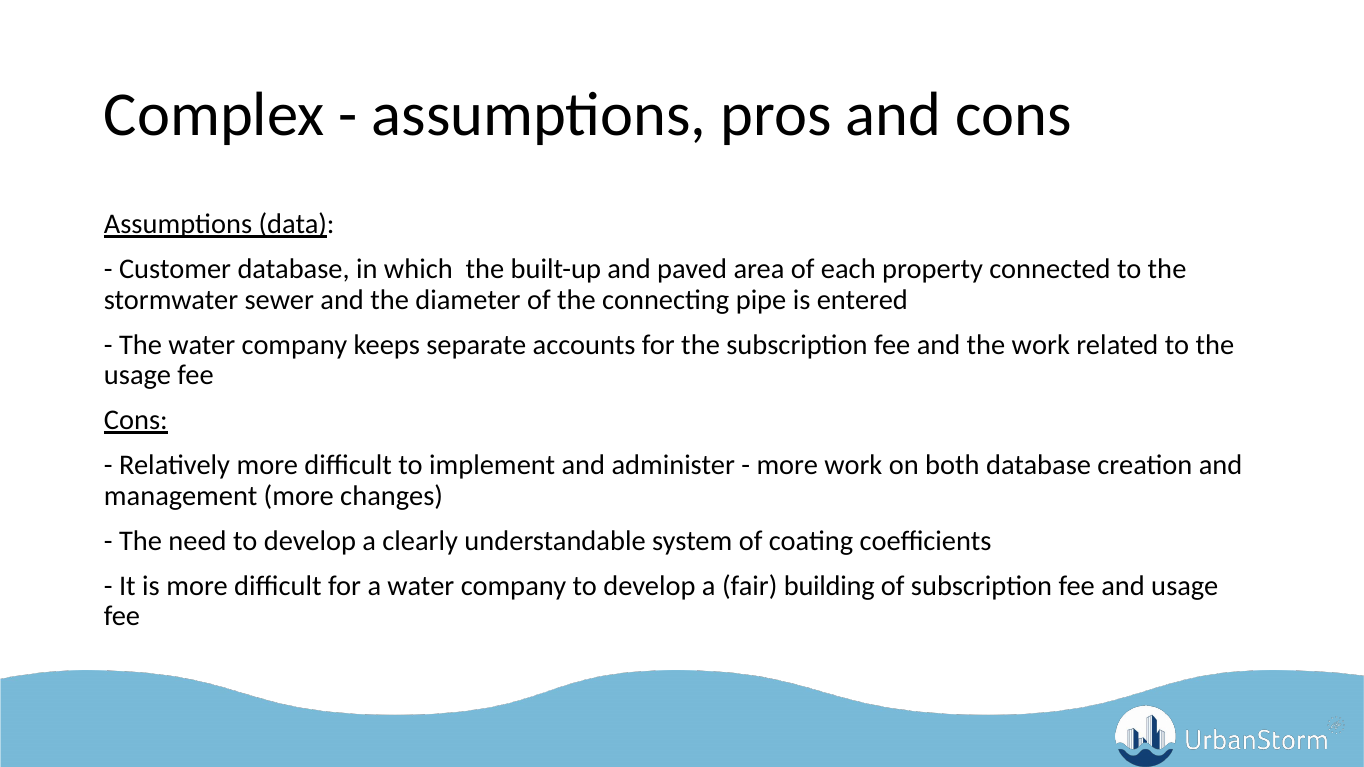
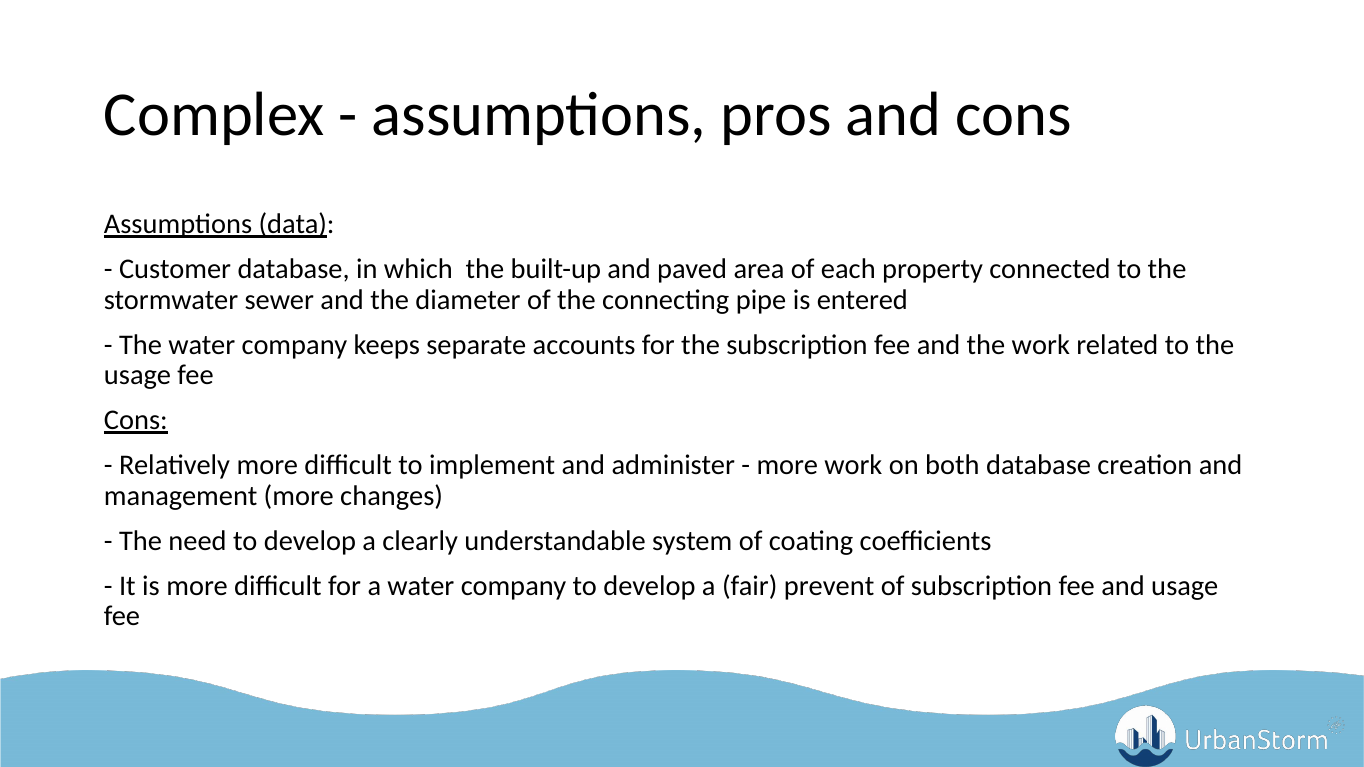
building: building -> prevent (829, 586)
